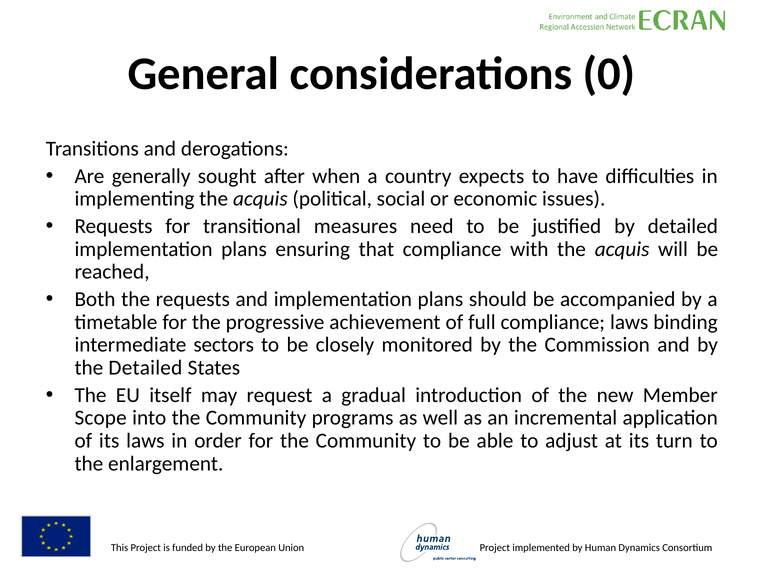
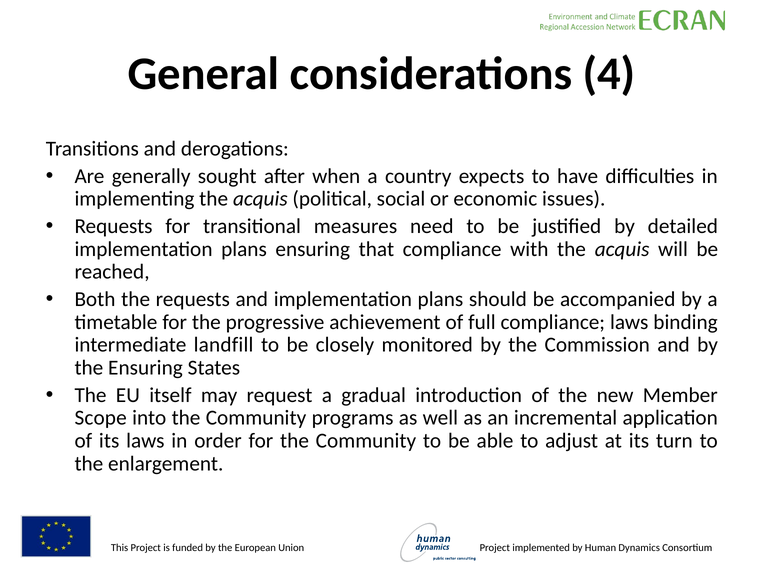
0: 0 -> 4 (609, 74)
sectors: sectors -> landfill (224, 345)
the Detailed: Detailed -> Ensuring (145, 368)
